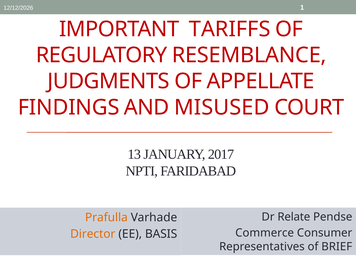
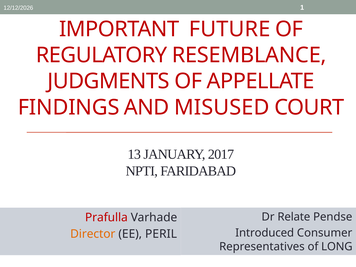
TARIFFS: TARIFFS -> FUTURE (230, 29)
Prafulla colour: orange -> red (106, 217)
Commerce: Commerce -> Introduced (265, 233)
BASIS: BASIS -> PERIL (161, 234)
BRIEF: BRIEF -> LONG (337, 247)
